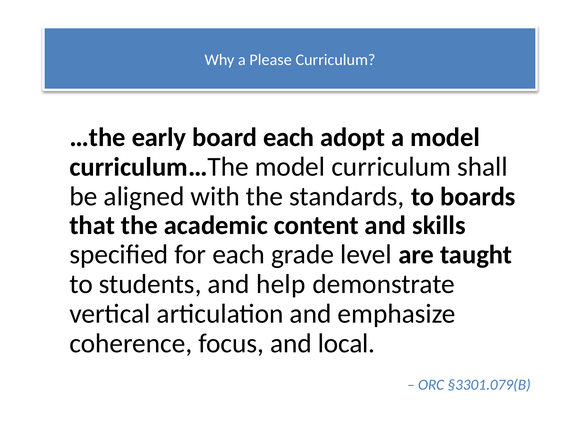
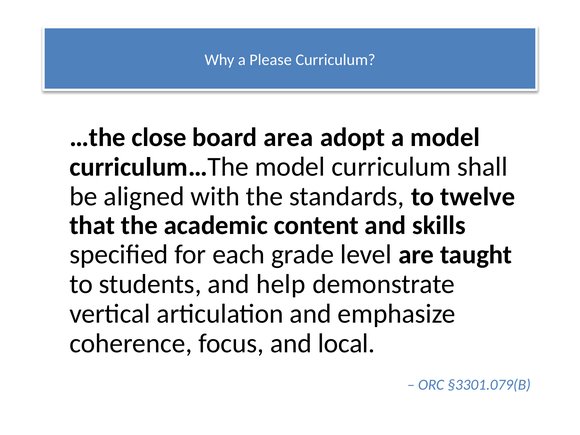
early: early -> close (159, 137)
board each: each -> area (288, 137)
boards: boards -> twelve (478, 197)
